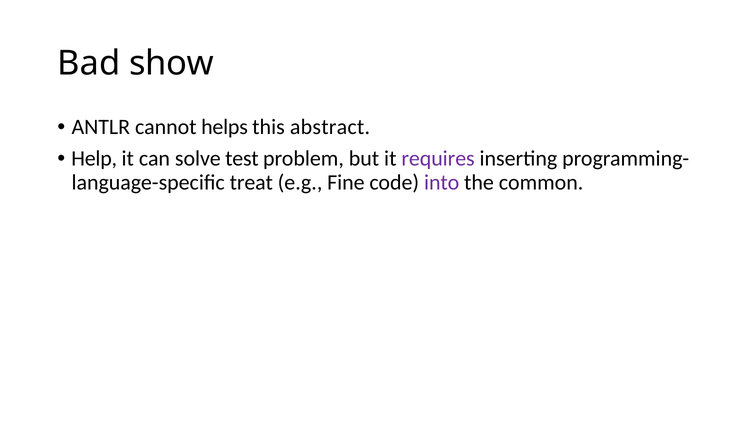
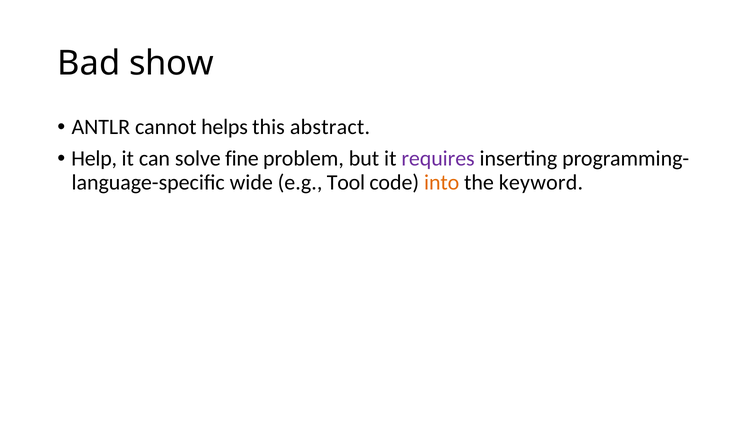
test: test -> fine (242, 159)
treat: treat -> wide (251, 183)
Fine: Fine -> Tool (346, 183)
into colour: purple -> orange (442, 183)
common: common -> keyword (541, 183)
